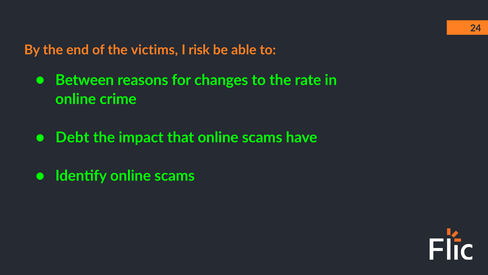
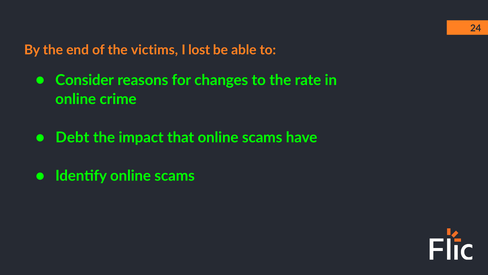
risk: risk -> lost (199, 50)
Between: Between -> Consider (85, 80)
